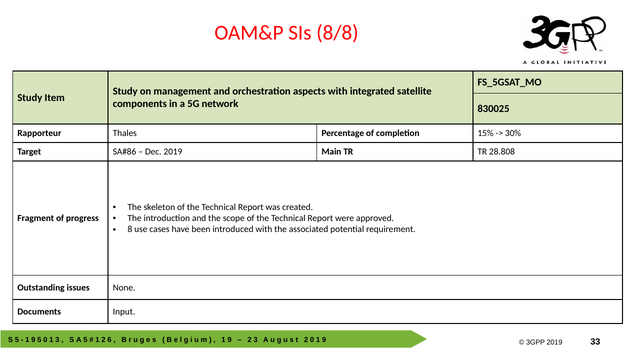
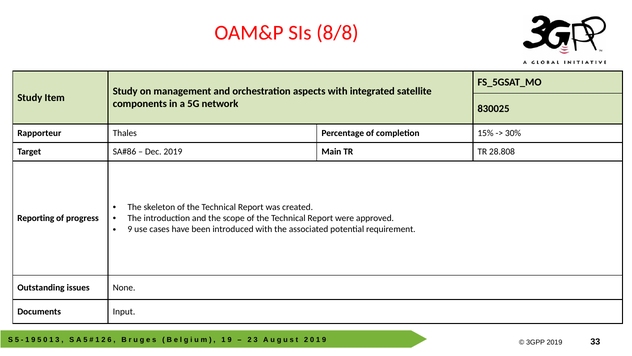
Fragment: Fragment -> Reporting (36, 218)
8: 8 -> 9 (130, 229)
